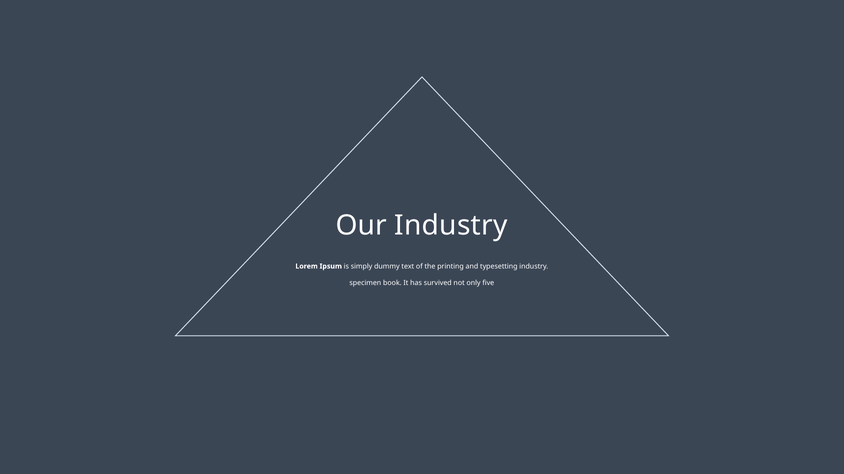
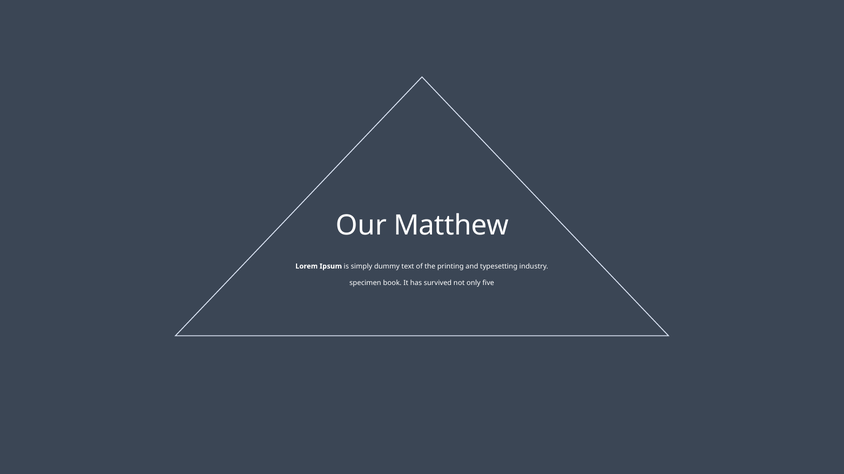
Our Industry: Industry -> Matthew (451, 226)
